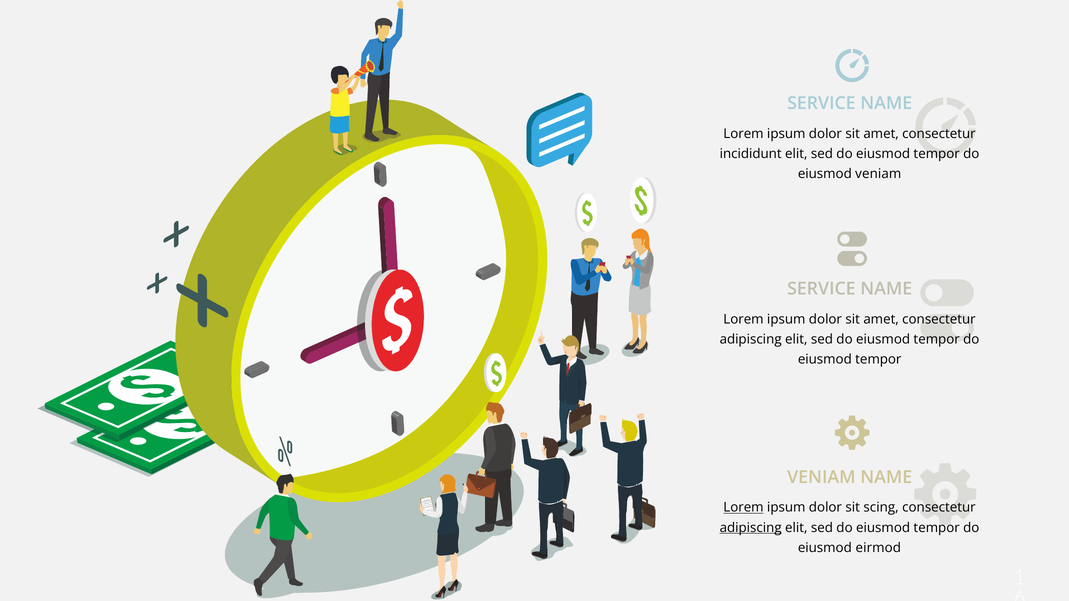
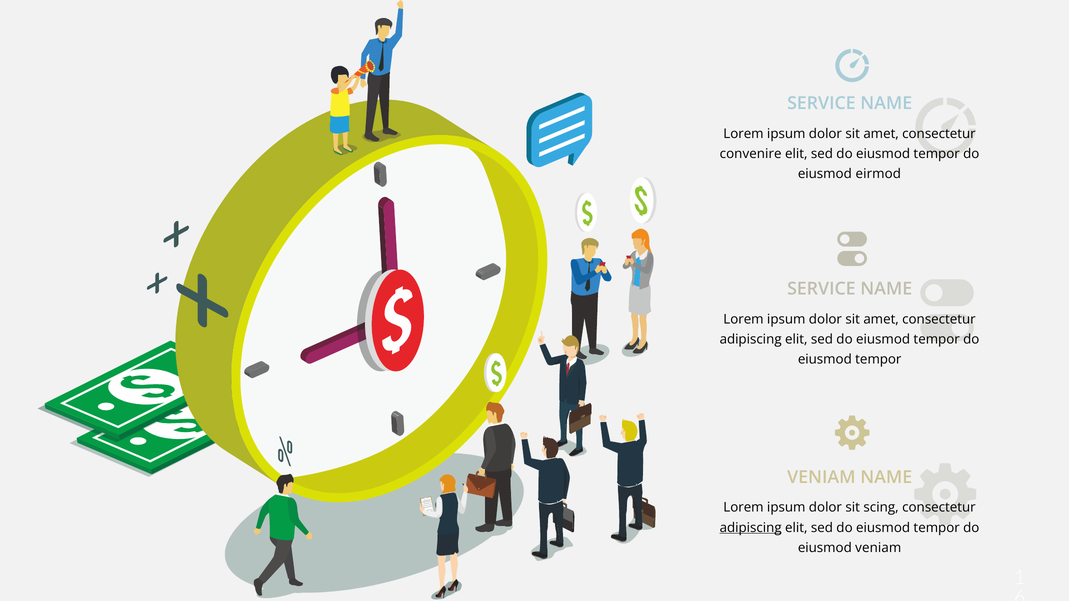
incididunt: incididunt -> convenire (751, 154)
eiusmod veniam: veniam -> eirmod (878, 174)
Lorem underline: present -> none (743, 508)
eiusmod eirmod: eirmod -> veniam (878, 548)
